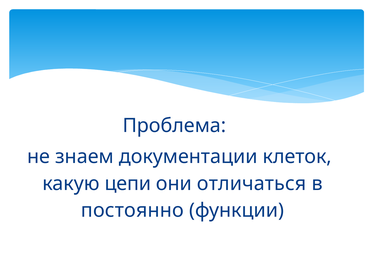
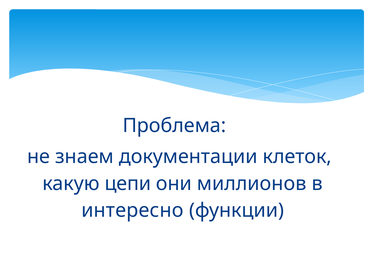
отличаться: отличаться -> миллионов (252, 183)
постоянно: постоянно -> интересно (132, 210)
